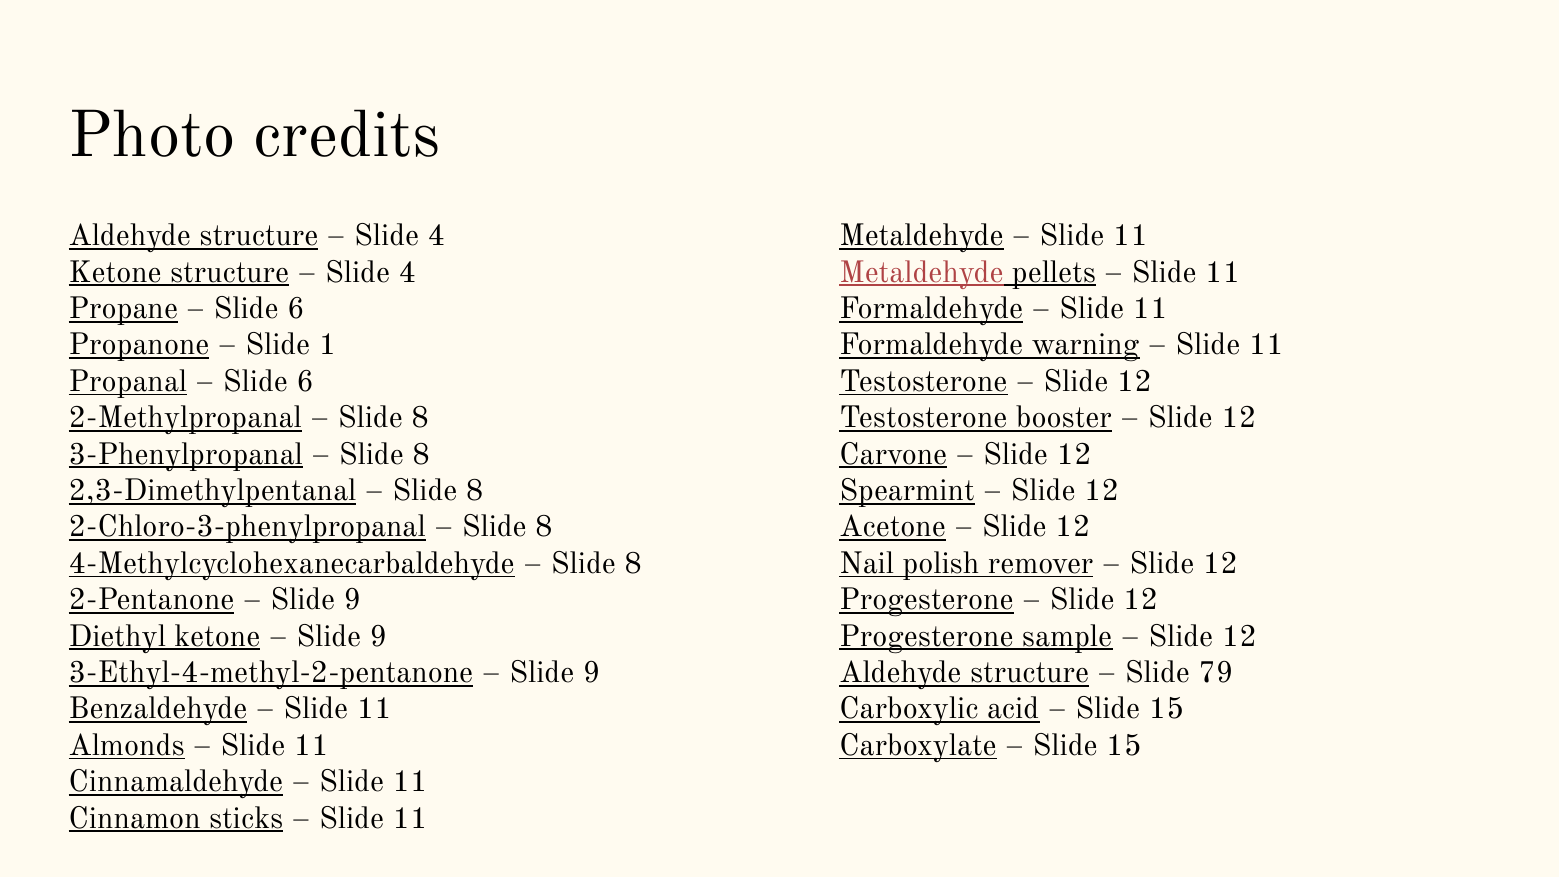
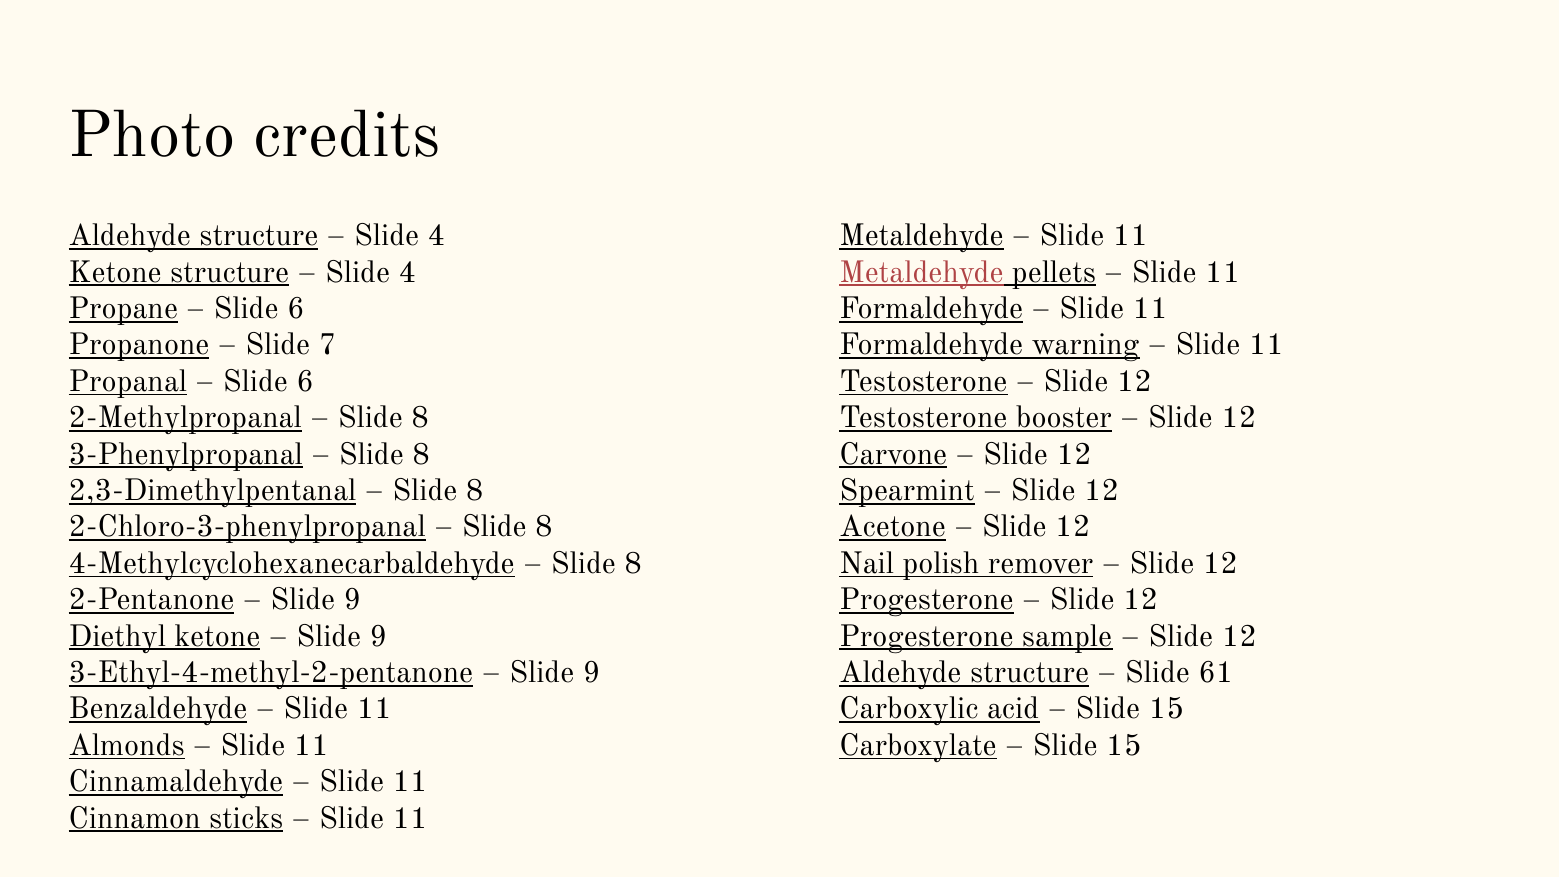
1: 1 -> 7 (328, 345)
79: 79 -> 61 (1216, 672)
